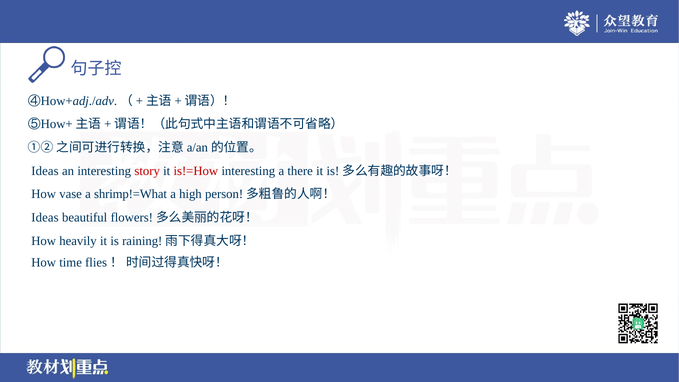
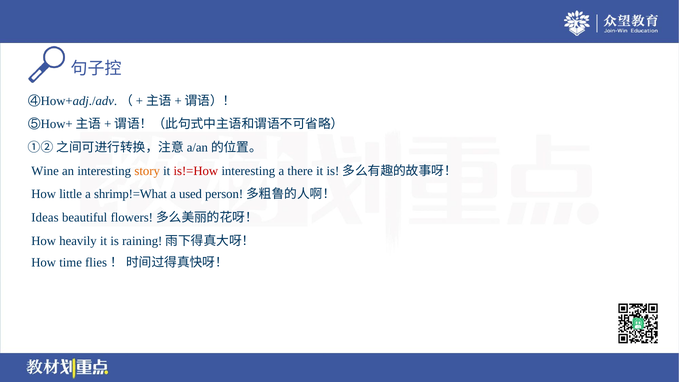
Ideas: Ideas -> Wine (45, 171)
story colour: red -> orange (147, 171)
vase: vase -> little (71, 194)
high: high -> used (191, 194)
